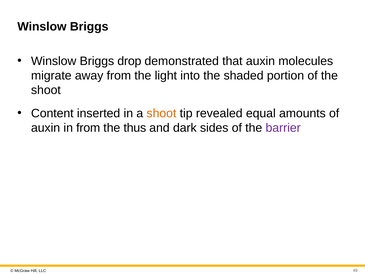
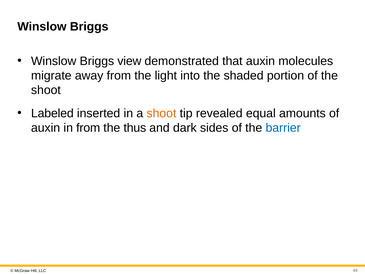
drop: drop -> view (129, 61)
Content: Content -> Labeled (52, 113)
barrier colour: purple -> blue (283, 128)
